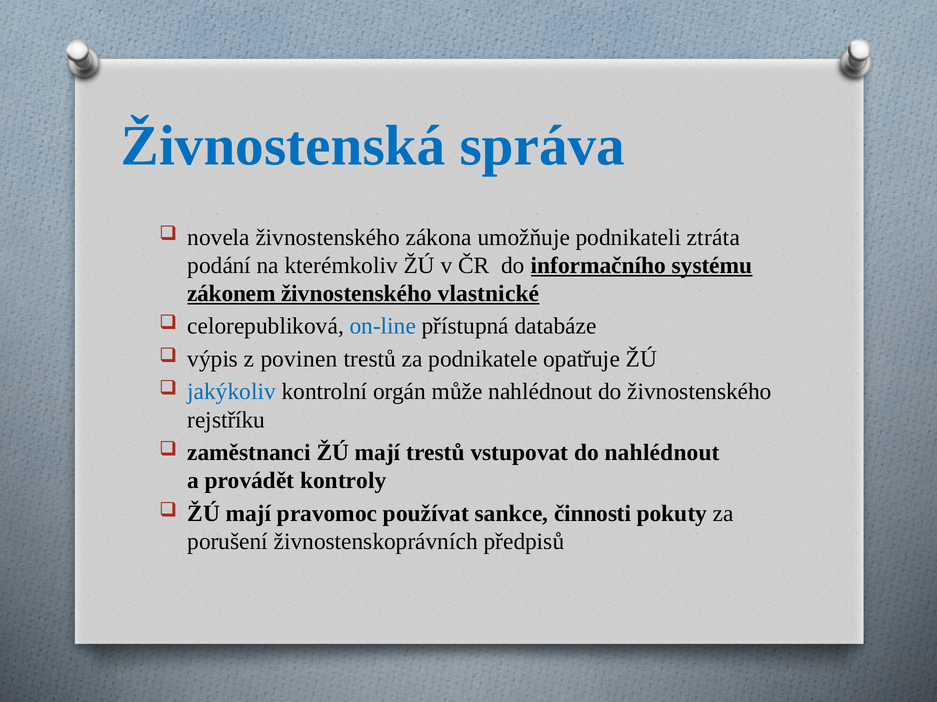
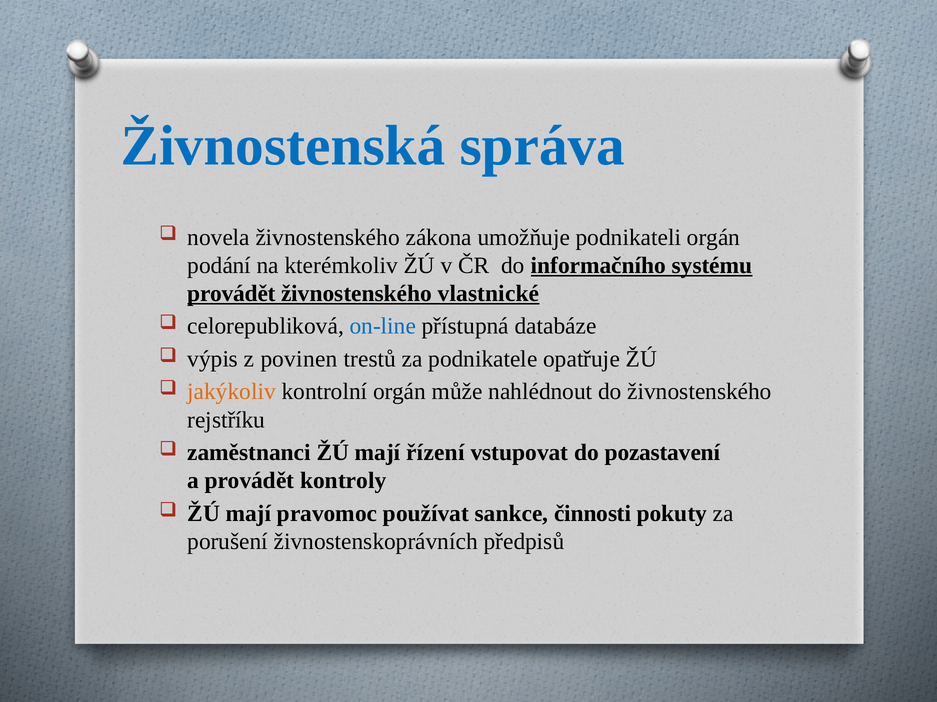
podnikateli ztráta: ztráta -> orgán (714, 238)
zákonem: zákonem -> provádět (231, 294)
jakýkoliv colour: blue -> orange (232, 392)
mají trestů: trestů -> řízení (435, 453)
do nahlédnout: nahlédnout -> pozastavení (662, 453)
